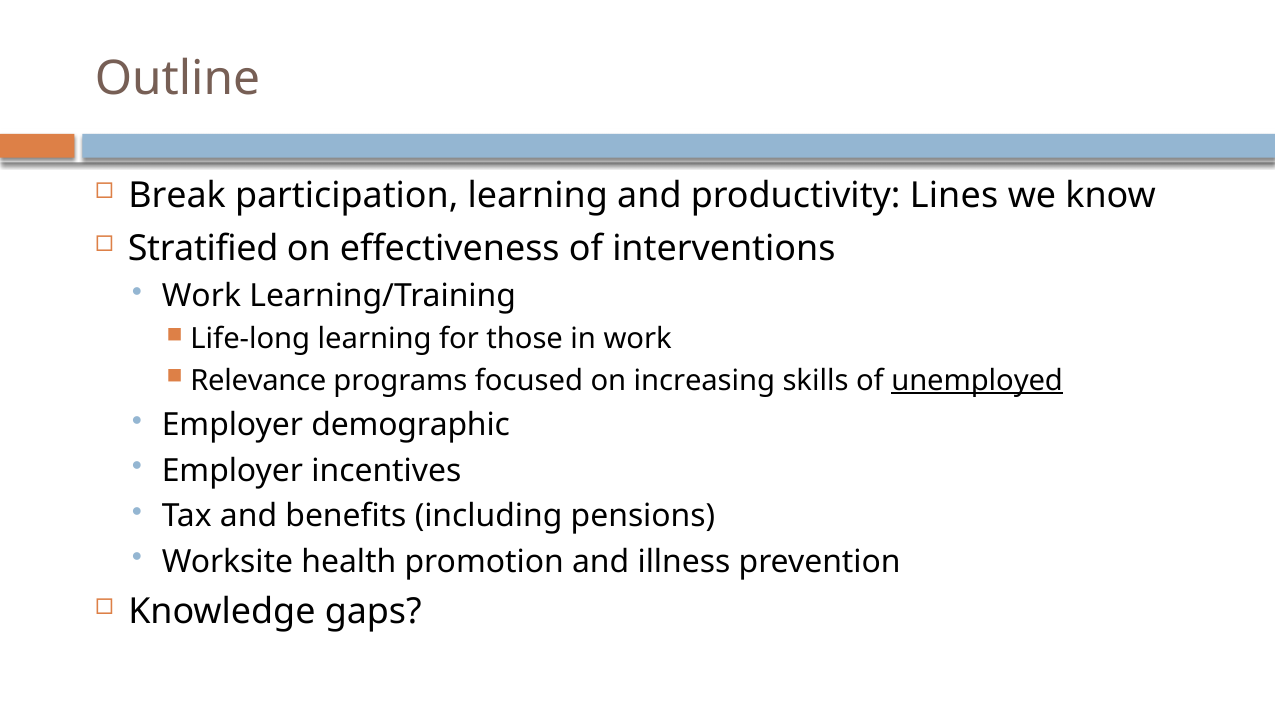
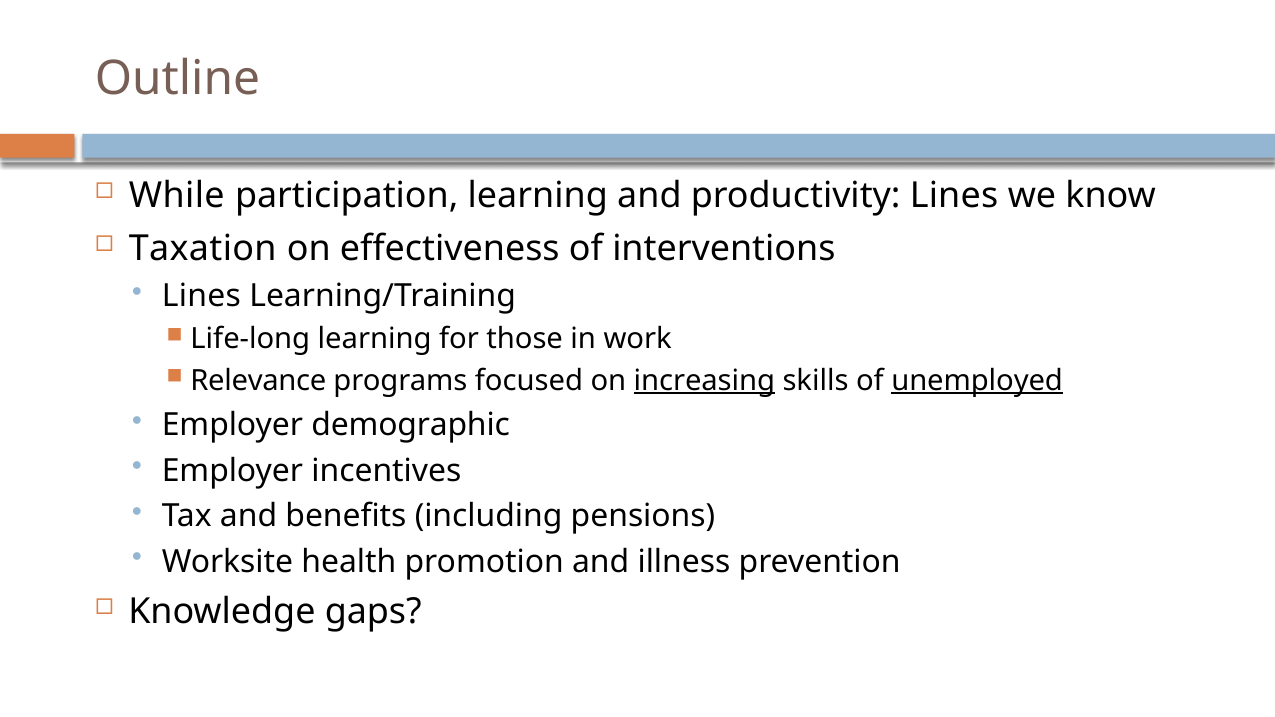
Break: Break -> While (177, 196)
Stratified: Stratified -> Taxation (203, 248)
Work: Work -> Lines (201, 296)
increasing underline: none -> present (704, 381)
